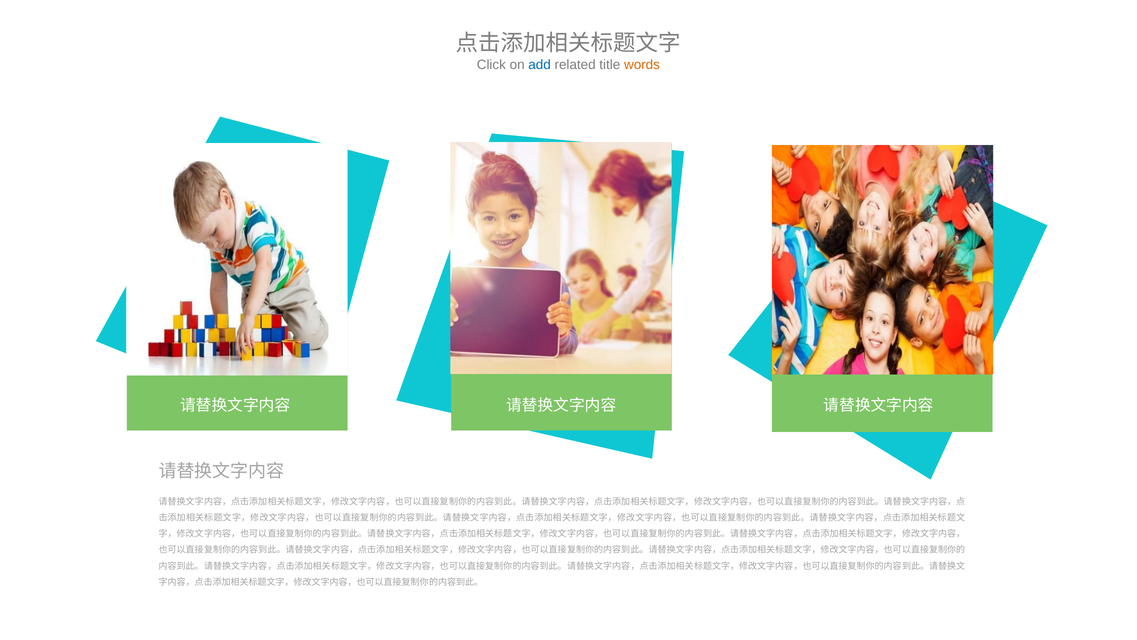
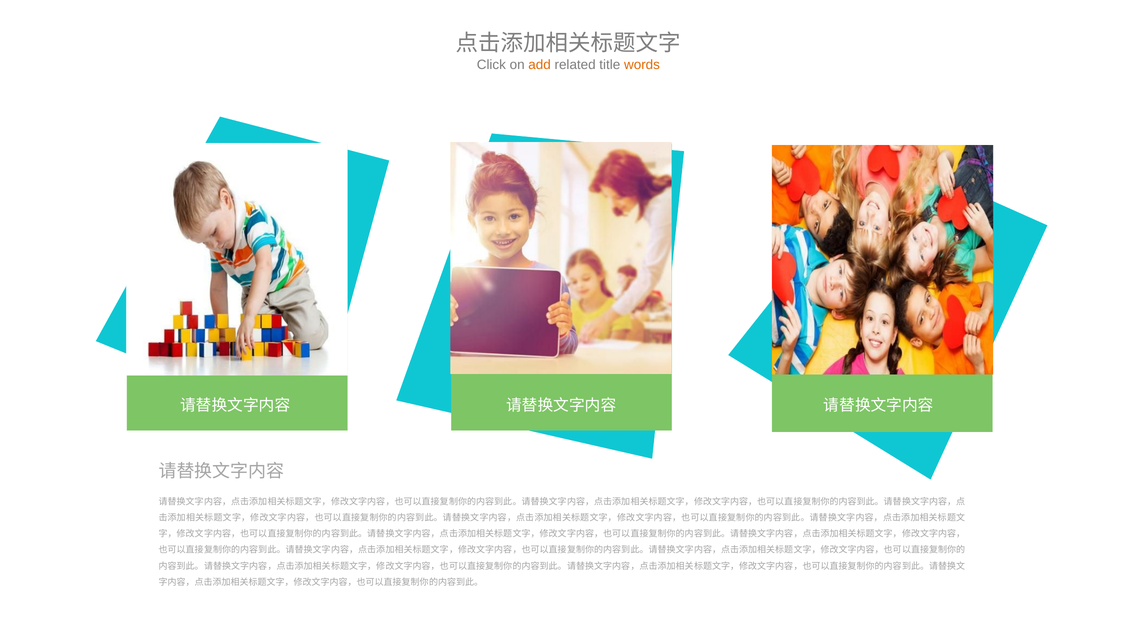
add colour: blue -> orange (540, 65)
